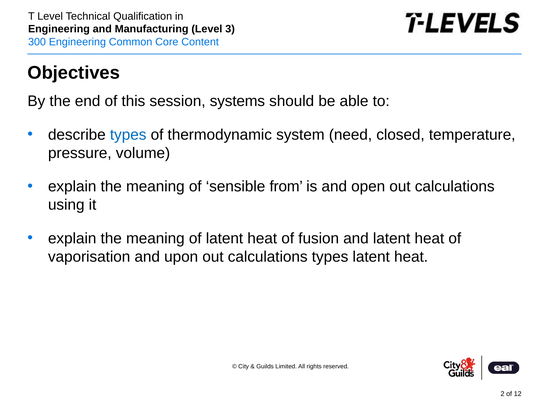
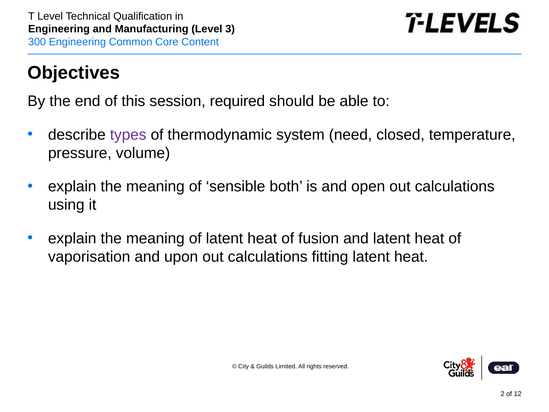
systems: systems -> required (237, 101)
types colour: blue -> purple (128, 135)
from: from -> both (286, 186)
calculations types: types -> fitting (330, 257)
